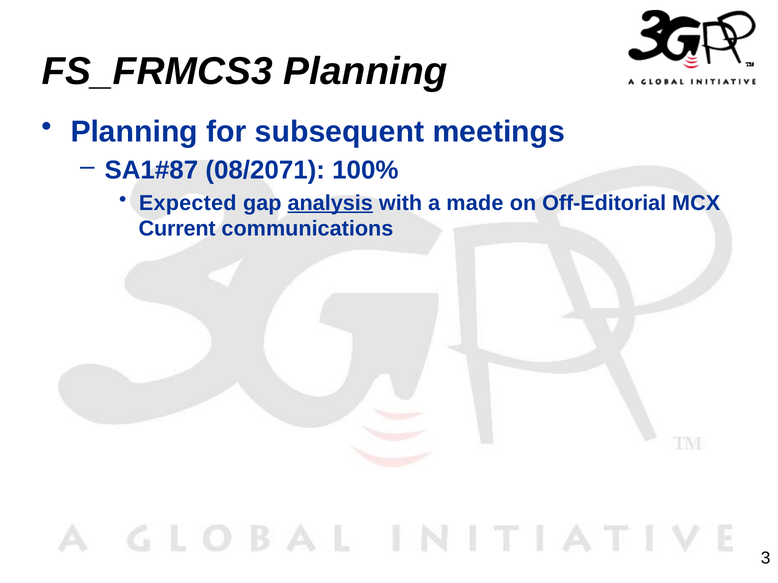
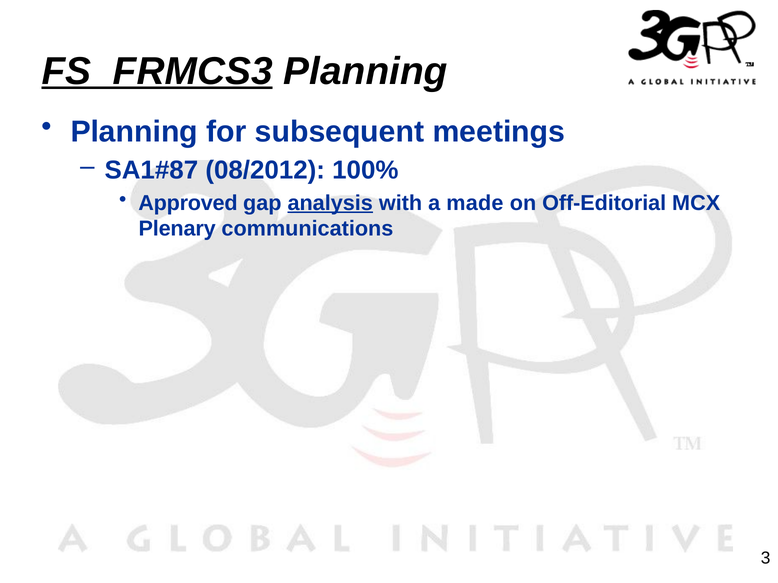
FS_FRMCS3 underline: none -> present (157, 71)
08/2071: 08/2071 -> 08/2012 (265, 171)
Expected: Expected -> Approved (188, 203)
Current: Current -> Plenary (177, 229)
